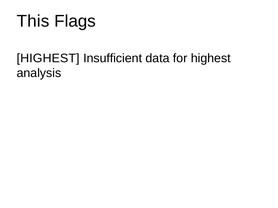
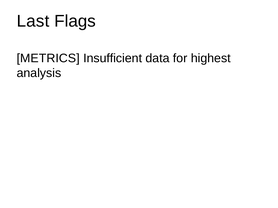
This: This -> Last (33, 21)
HIGHEST: HIGHEST -> METRICS (48, 58)
